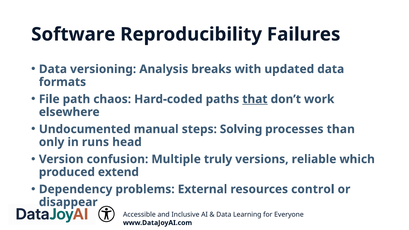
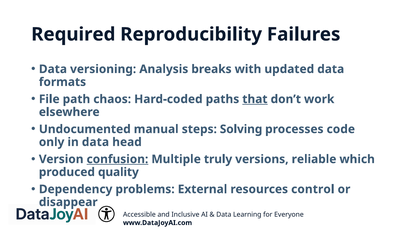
Software: Software -> Required (73, 34)
than: than -> code (341, 129)
in runs: runs -> data (95, 142)
confusion underline: none -> present (117, 159)
extend: extend -> quality (118, 172)
